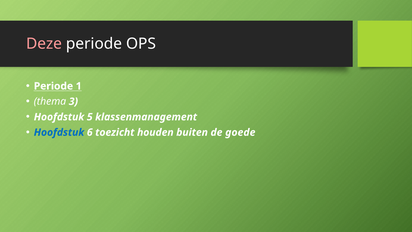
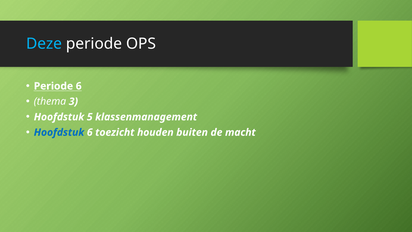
Deze colour: pink -> light blue (44, 44)
Periode 1: 1 -> 6 (79, 86)
goede: goede -> macht (240, 132)
